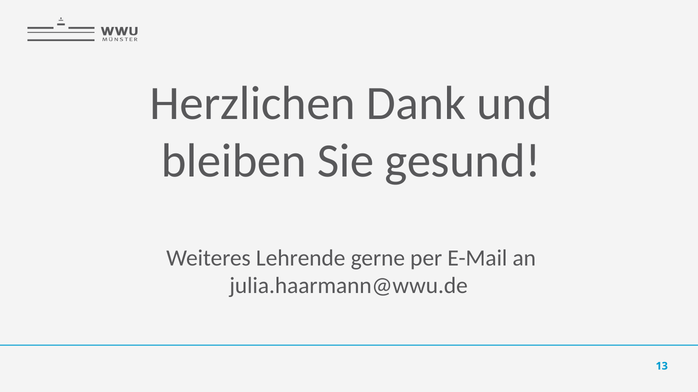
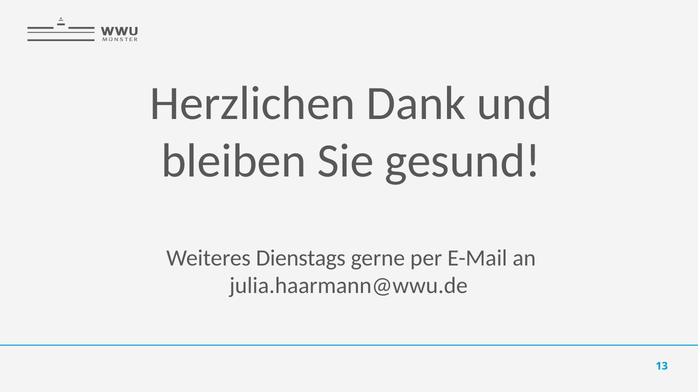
Lehrende: Lehrende -> Dienstags (301, 258)
